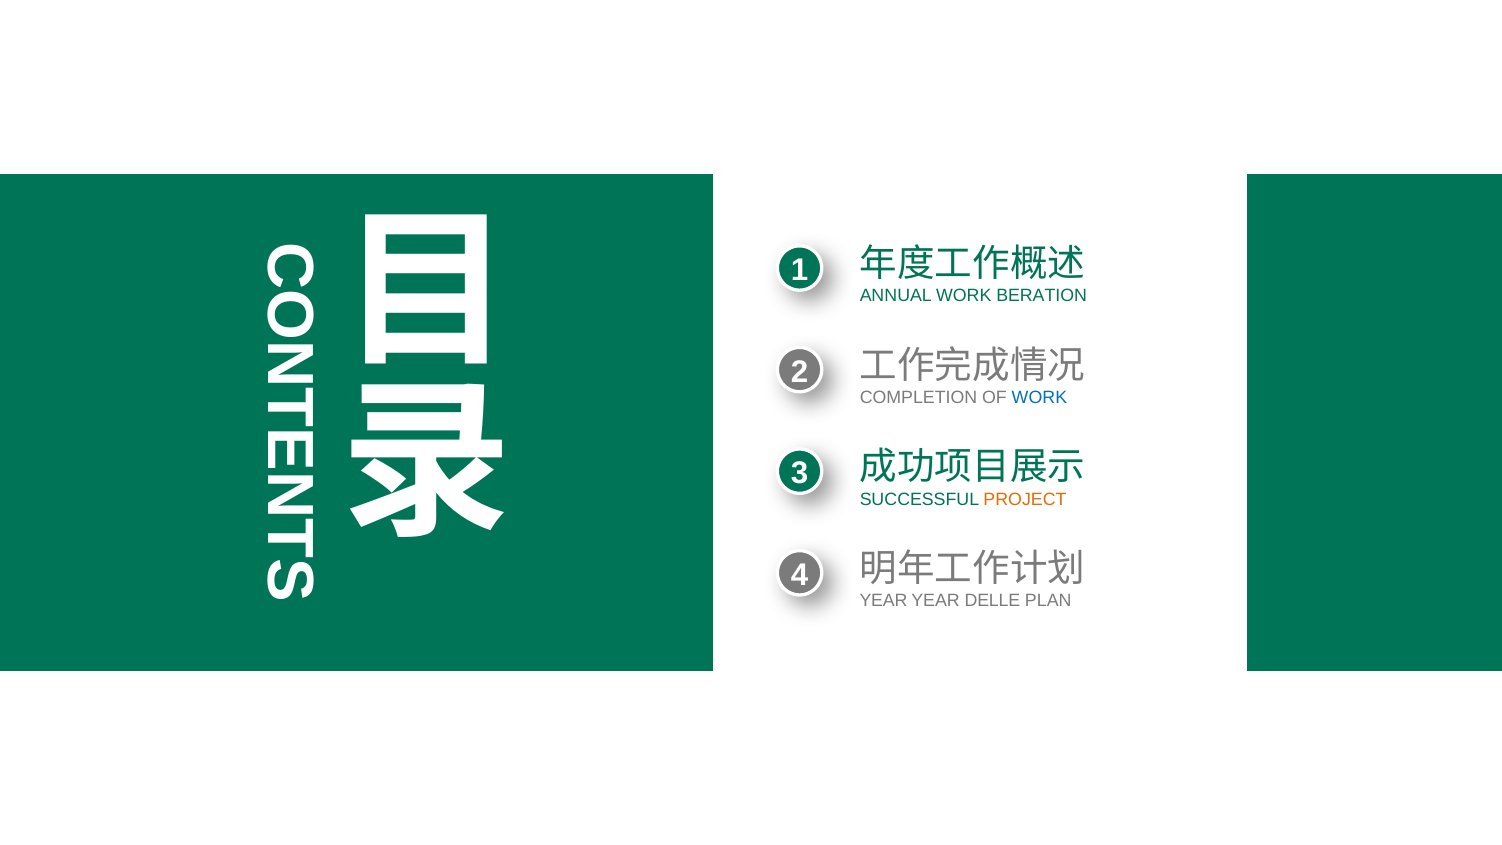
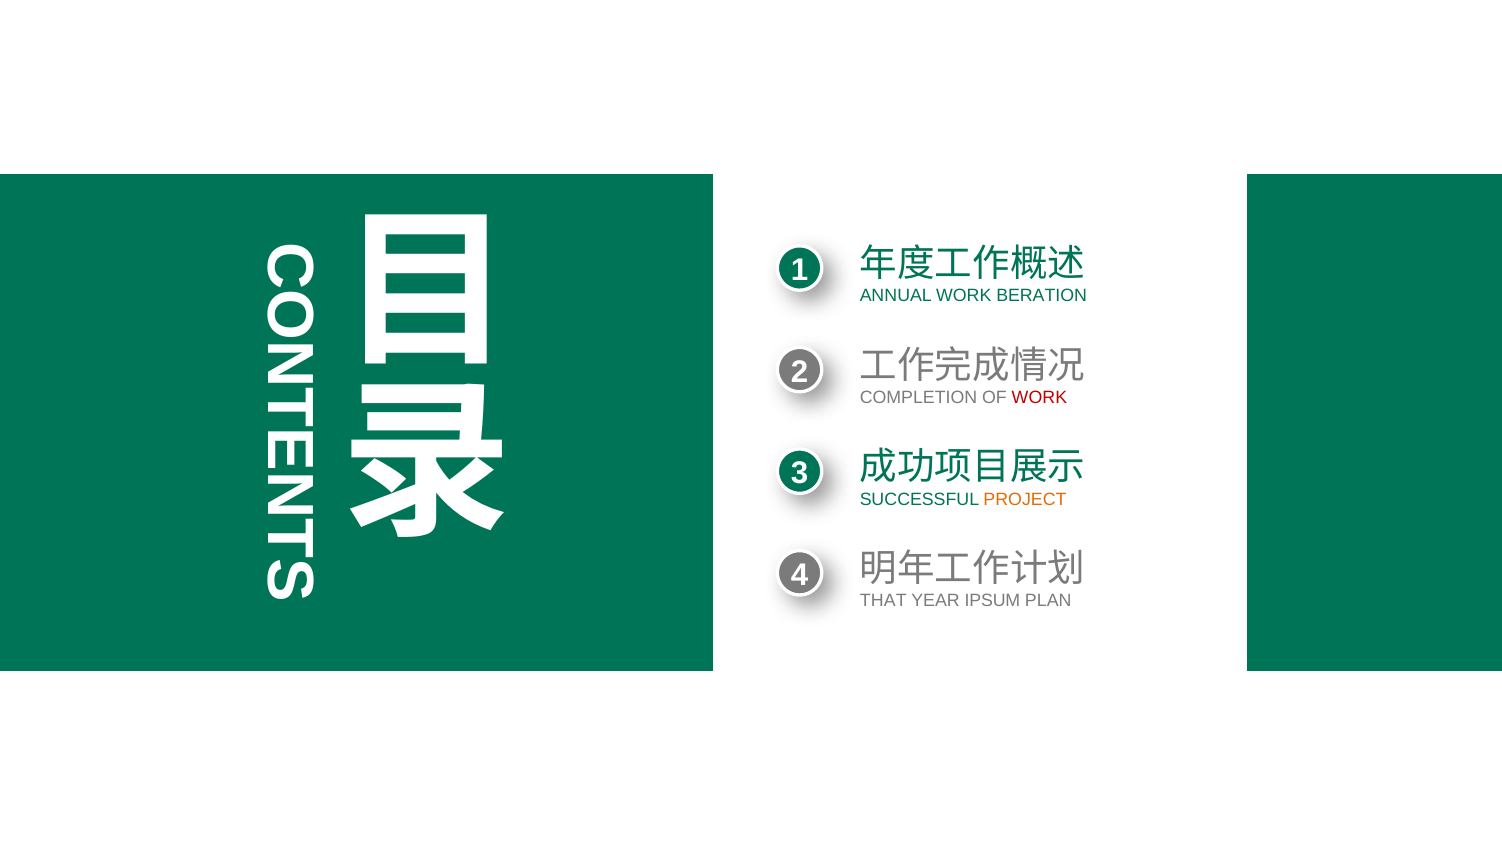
WORK colour: blue -> red (1039, 398)
YEAR: YEAR -> THAT (883, 601)
DELLE: DELLE -> IPSUM (992, 601)
